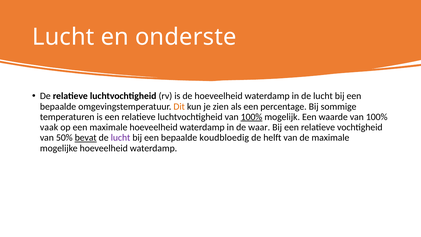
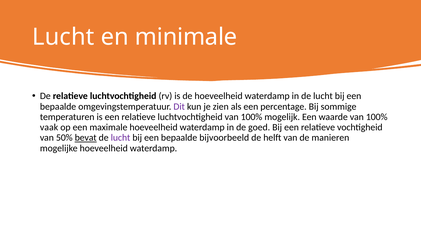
onderste: onderste -> minimale (186, 37)
Dit colour: orange -> purple (179, 106)
100% underline: present -> none (252, 117)
waar: waar -> goed (259, 127)
koudbloedig: koudbloedig -> bijvoorbeeld (224, 138)
de maximale: maximale -> manieren (330, 138)
